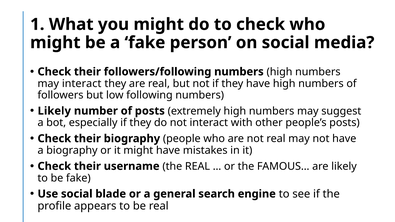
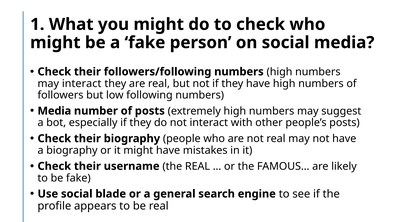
Likely: Likely -> Media (54, 111)
